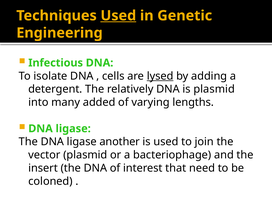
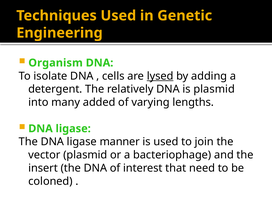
Used underline: present -> none (118, 16)
Infectious: Infectious -> Organism (56, 63)
another: another -> manner (120, 142)
